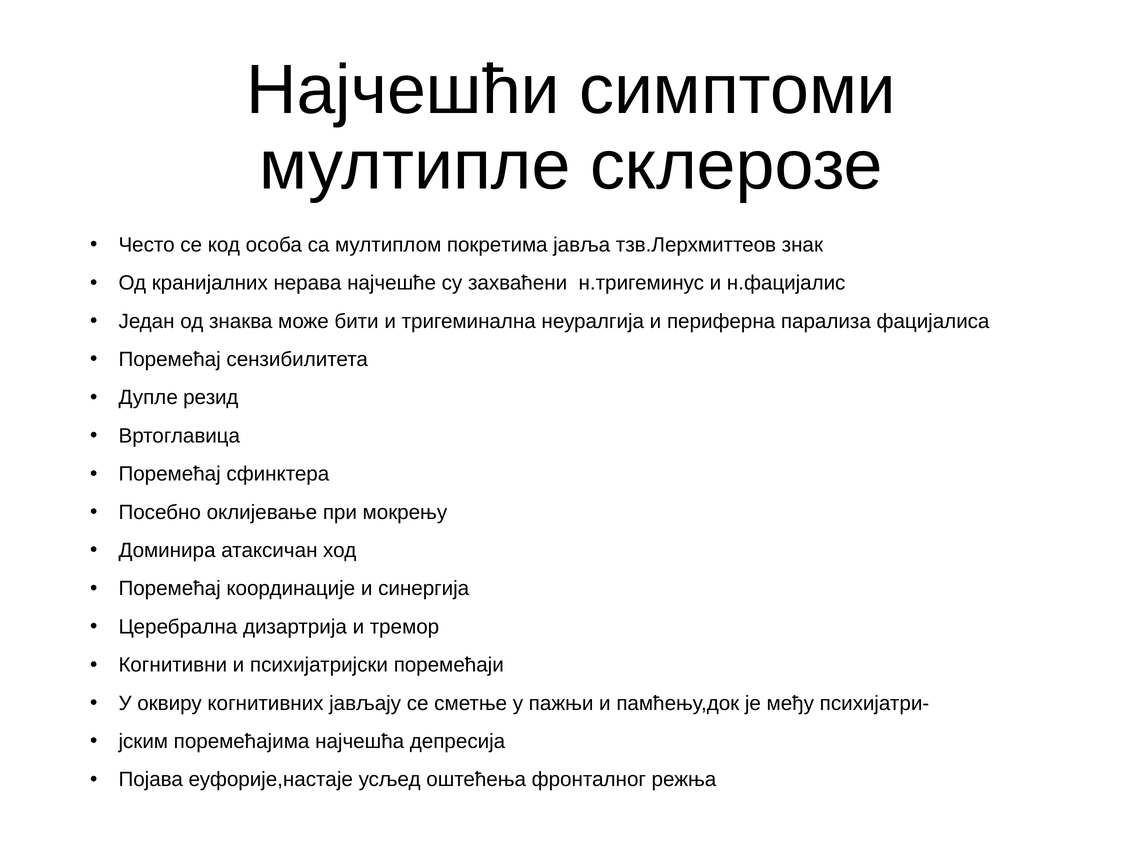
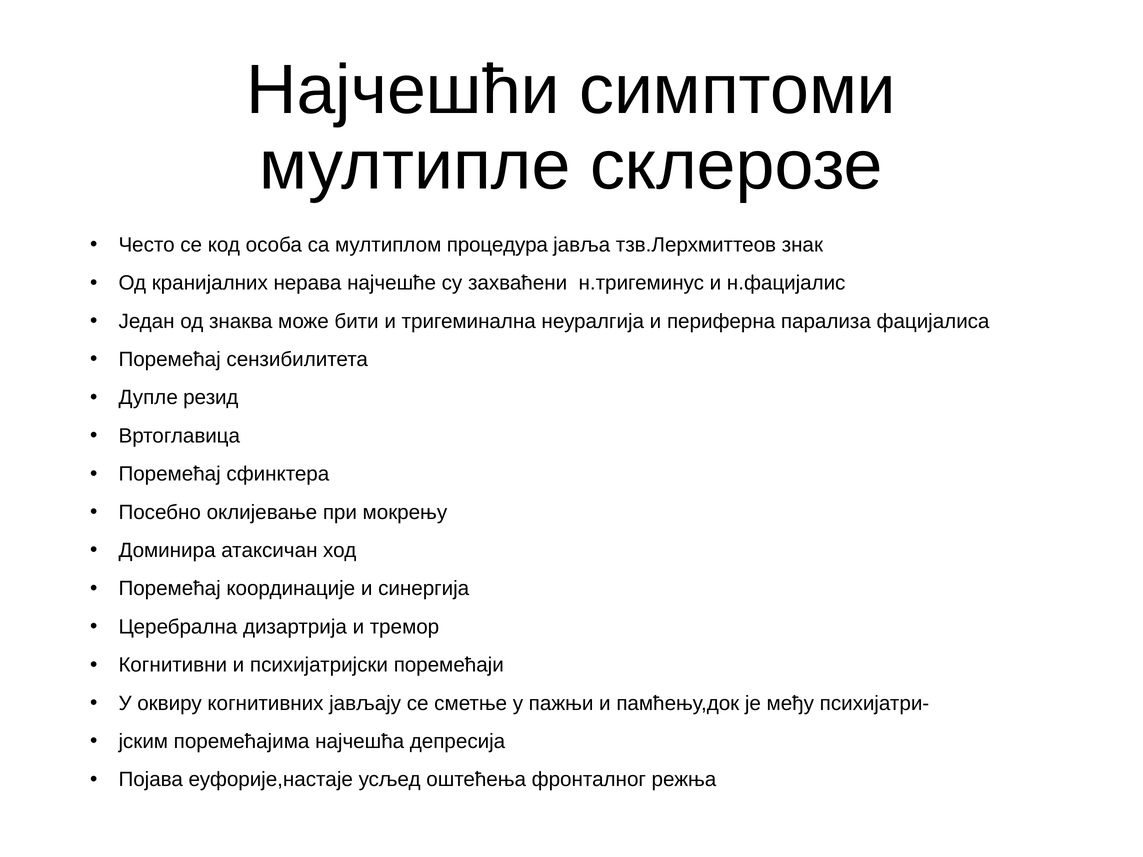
покретима: покретима -> процедура (497, 245)
